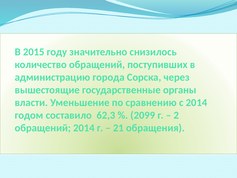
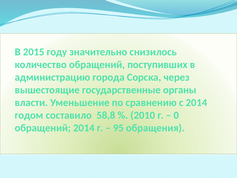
62,3: 62,3 -> 58,8 (106, 115)
2099: 2099 -> 2010 (143, 115)
2: 2 -> 0 (176, 115)
21: 21 -> 95 (118, 128)
